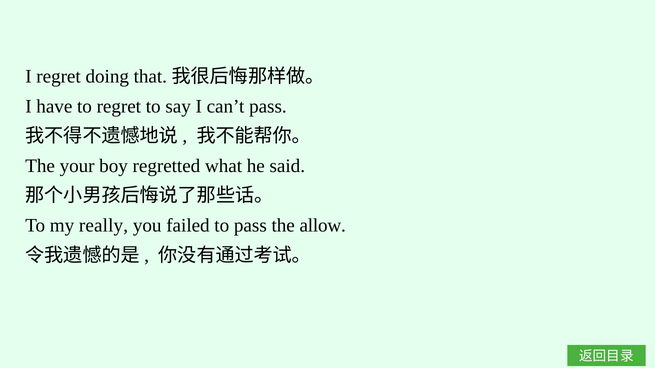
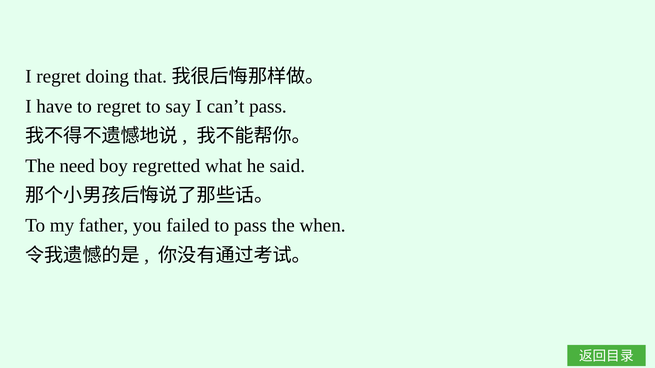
your: your -> need (77, 166)
really: really -> father (104, 226)
allow: allow -> when (323, 226)
